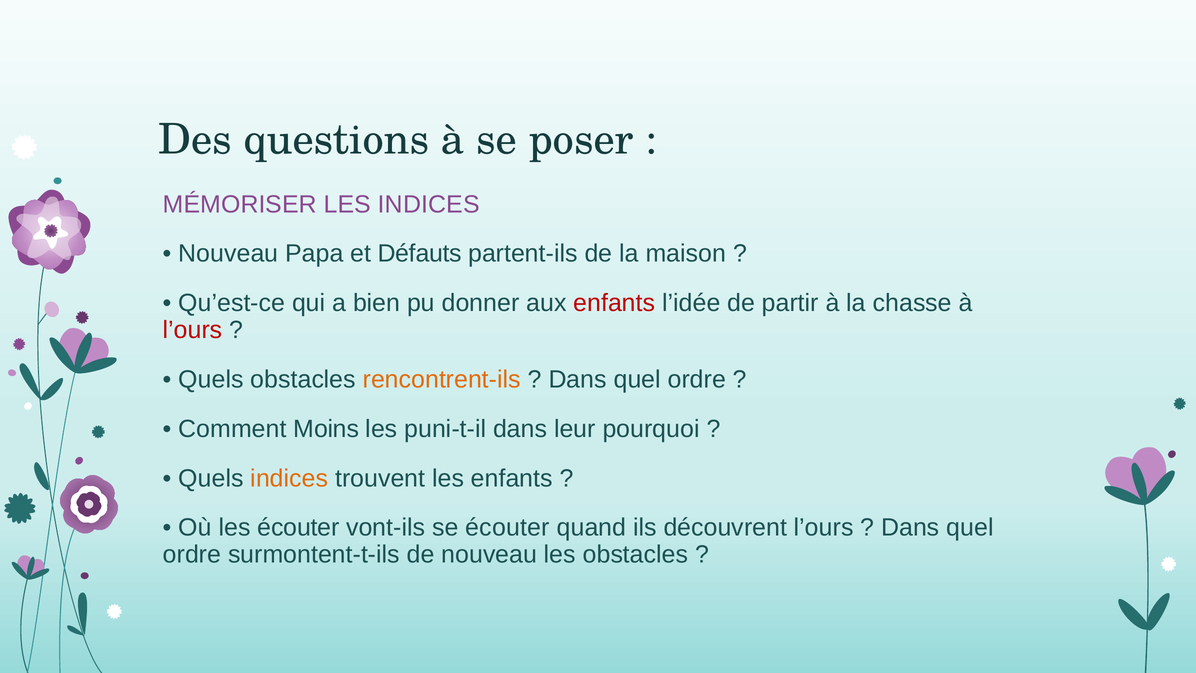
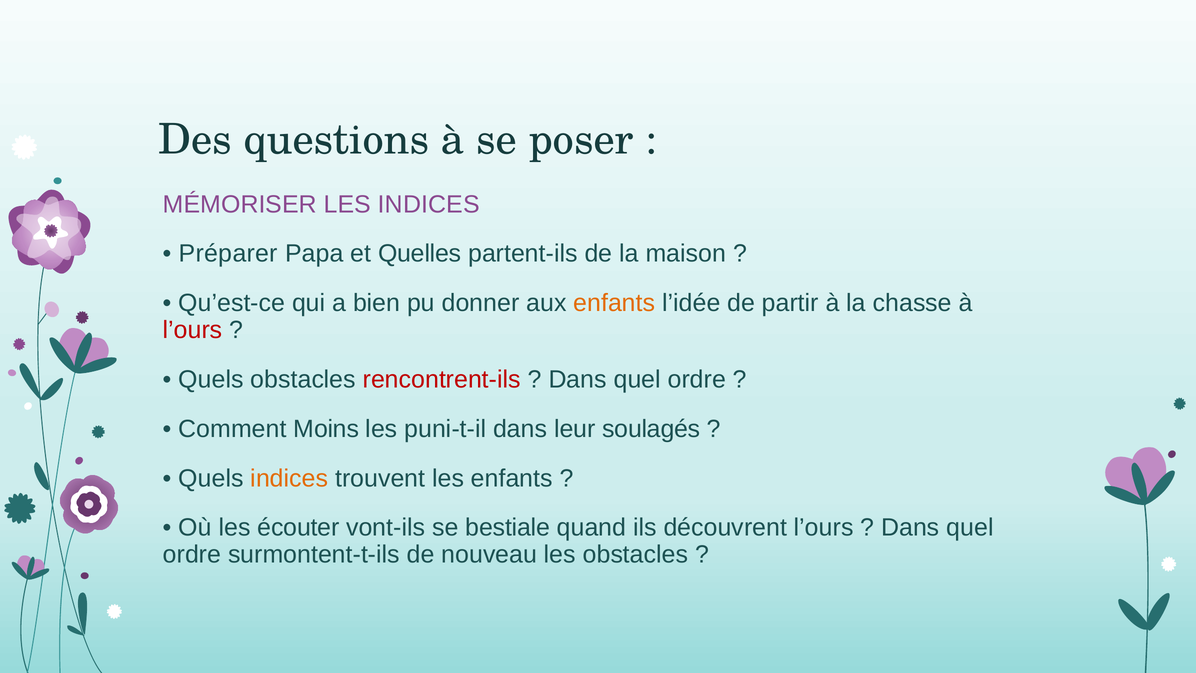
Nouveau: Nouveau -> Préparer (228, 254)
Défauts: Défauts -> Quelles (420, 254)
enfants colour: red -> orange (614, 303)
rencontrent-ils colour: orange -> red (442, 379)
pourquoi: pourquoi -> soulagés (651, 429)
se écouter: écouter -> bestiale (508, 527)
